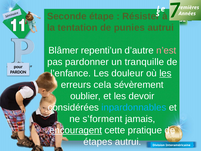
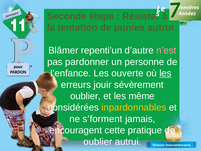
tranquille: tranquille -> personne (144, 62)
douleur: douleur -> ouverte (127, 73)
cela: cela -> jouir (103, 85)
devoir: devoir -> même (142, 96)
inpardonnables colour: light blue -> yellow (134, 107)
encouragent underline: present -> none (76, 130)
étapes: étapes -> oublier (98, 141)
